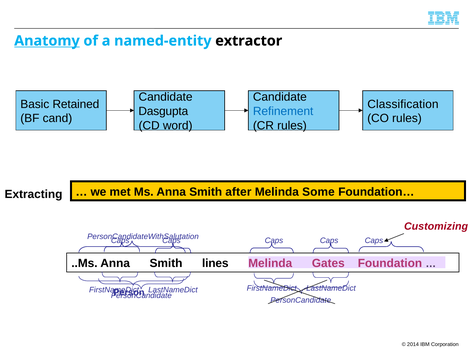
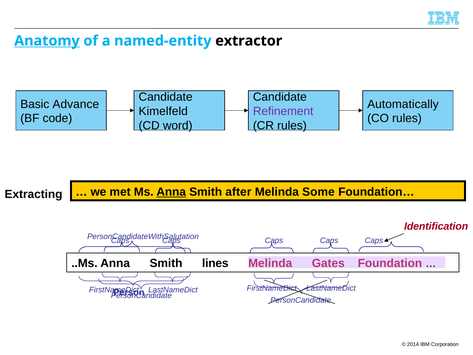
Retained: Retained -> Advance (76, 104)
Classification: Classification -> Automatically (403, 104)
Dasgupta: Dasgupta -> Kimelfeld (163, 111)
Refinement colour: blue -> purple (283, 111)
cand: cand -> code (57, 118)
Anna underline: none -> present (171, 192)
Customizing: Customizing -> Identification (436, 226)
